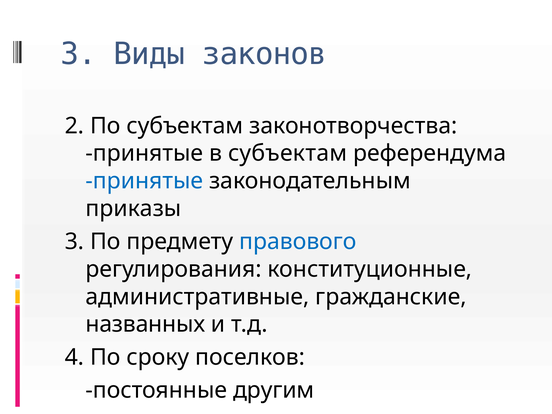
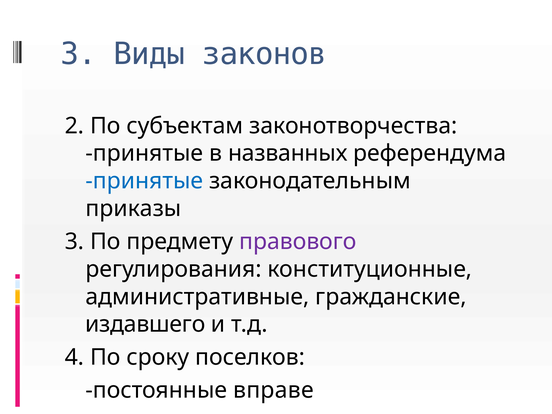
в субъектам: субъектам -> названных (288, 153)
правового colour: blue -> purple (298, 242)
названных: названных -> издавшего (145, 324)
другим: другим -> вправе (274, 390)
